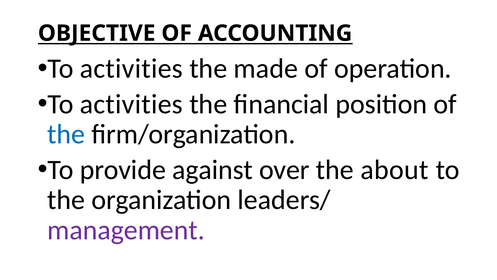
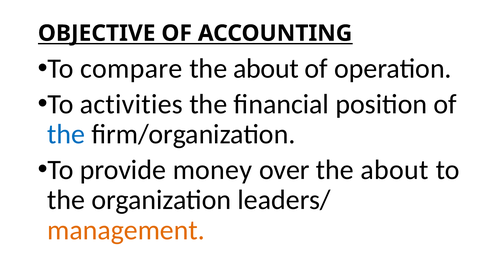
activities: activities -> compare (131, 69)
made: made -> about (266, 69)
against: against -> money (212, 170)
management colour: purple -> orange (126, 230)
